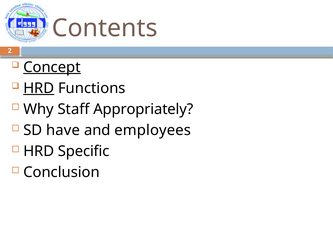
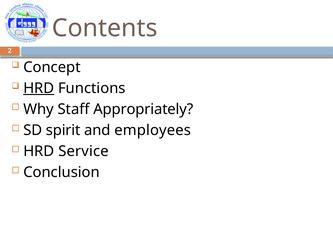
Concept underline: present -> none (52, 67)
have: have -> spirit (63, 130)
Specific: Specific -> Service (84, 151)
